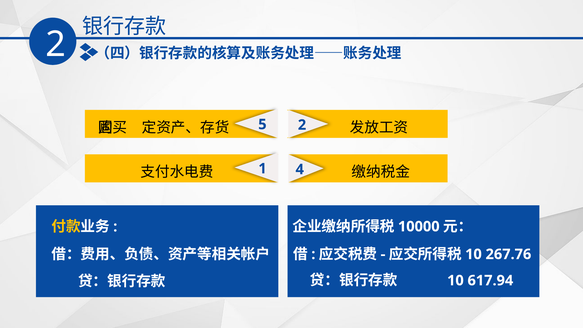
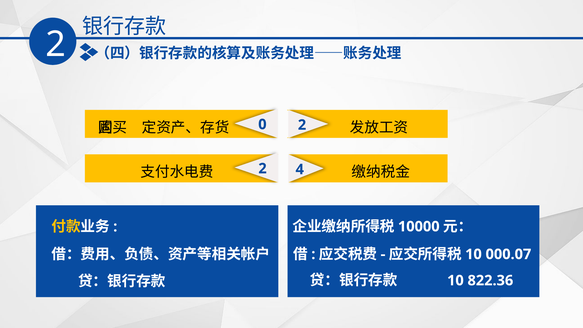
5: 5 -> 0 (262, 124)
1: 1 -> 2 (263, 169)
267.76: 267.76 -> 000.07 (508, 254)
617.94: 617.94 -> 822.36 (490, 280)
